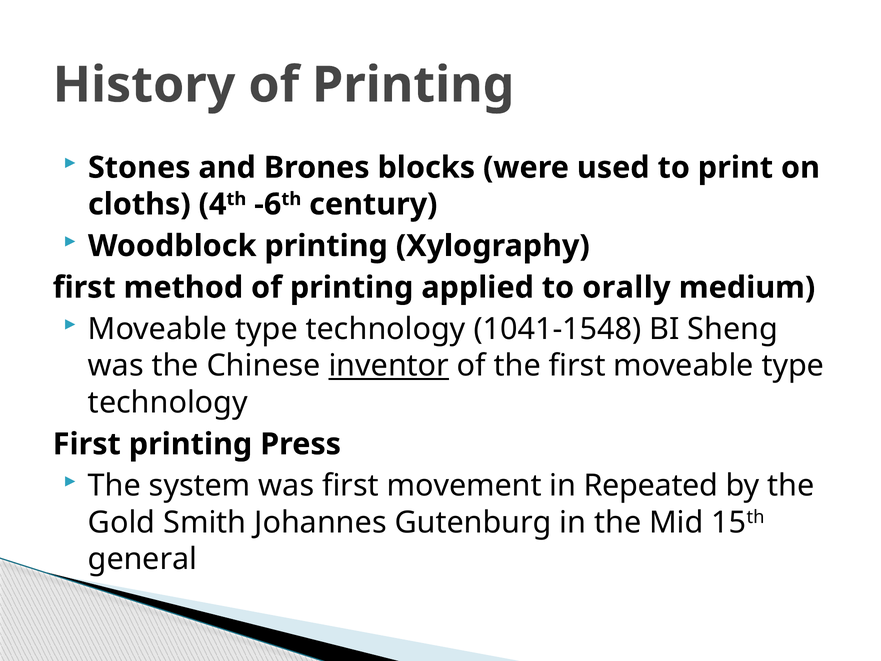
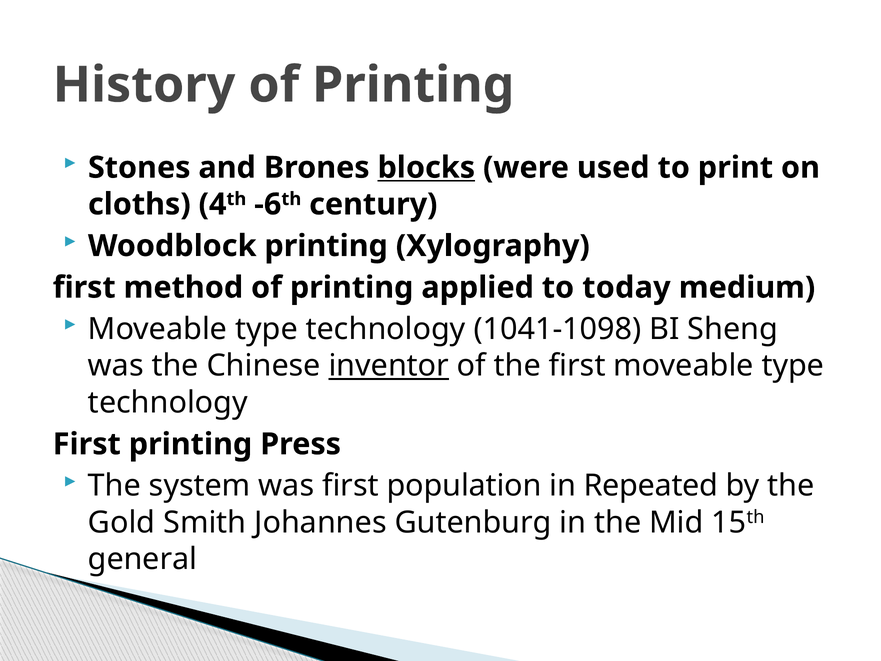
blocks underline: none -> present (426, 168)
orally: orally -> today (626, 287)
1041-1548: 1041-1548 -> 1041-1098 (557, 329)
movement: movement -> population (464, 486)
